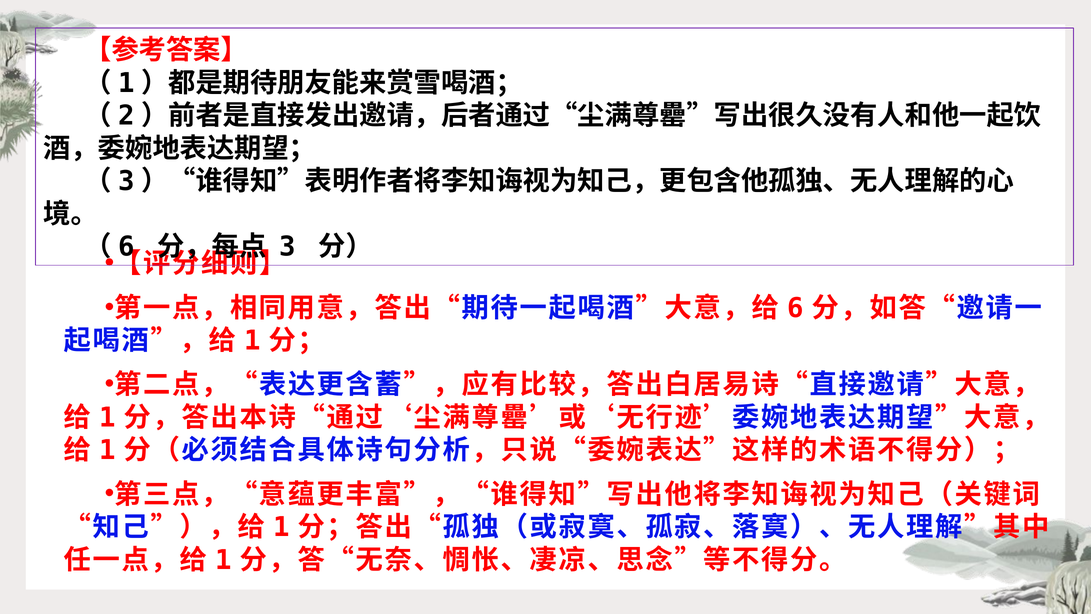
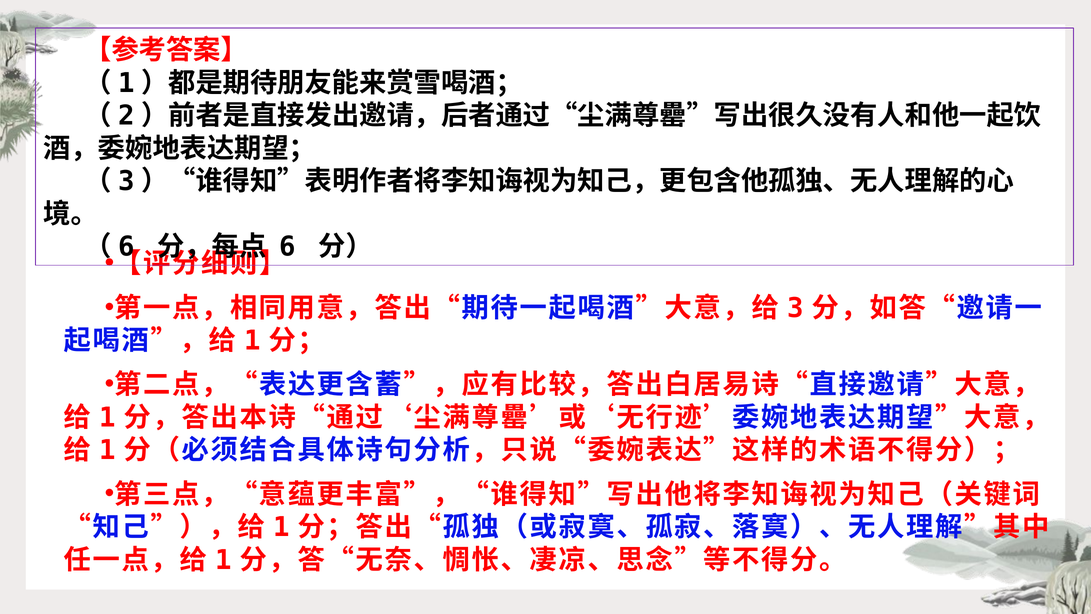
3: 3 -> 6 (287, 247)
6: 6 -> 3 (795, 308)
